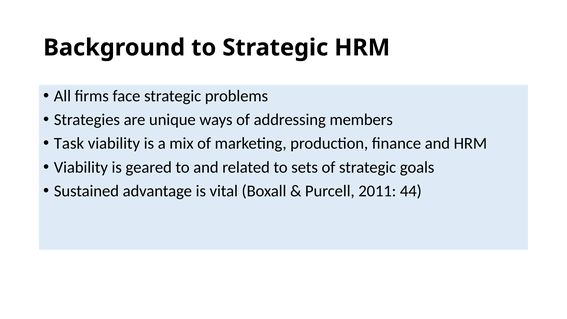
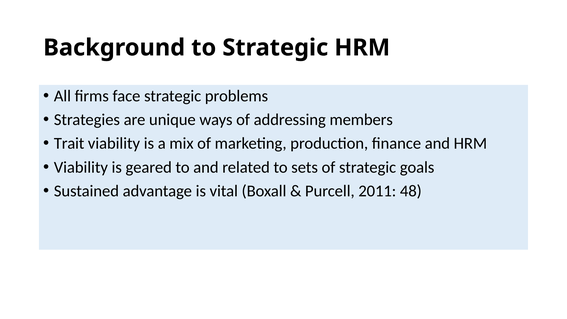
Task: Task -> Trait (69, 143)
44: 44 -> 48 (411, 191)
